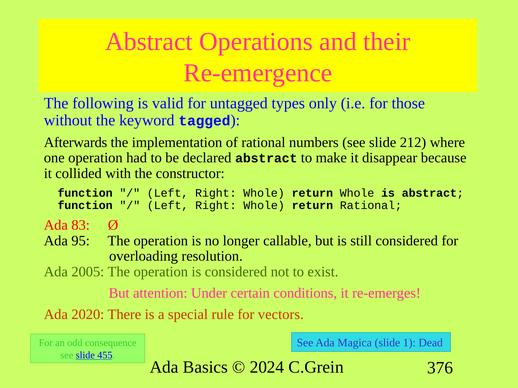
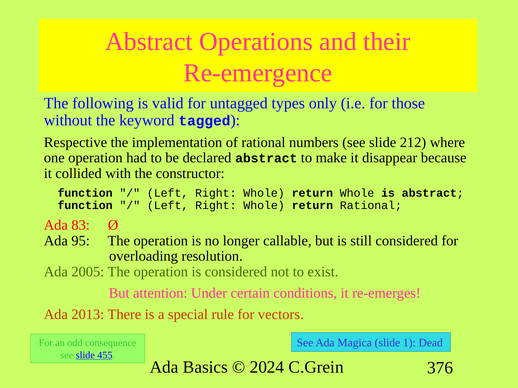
Afterwards: Afterwards -> Respective (75, 143)
2020: 2020 -> 2013 (88, 315)
